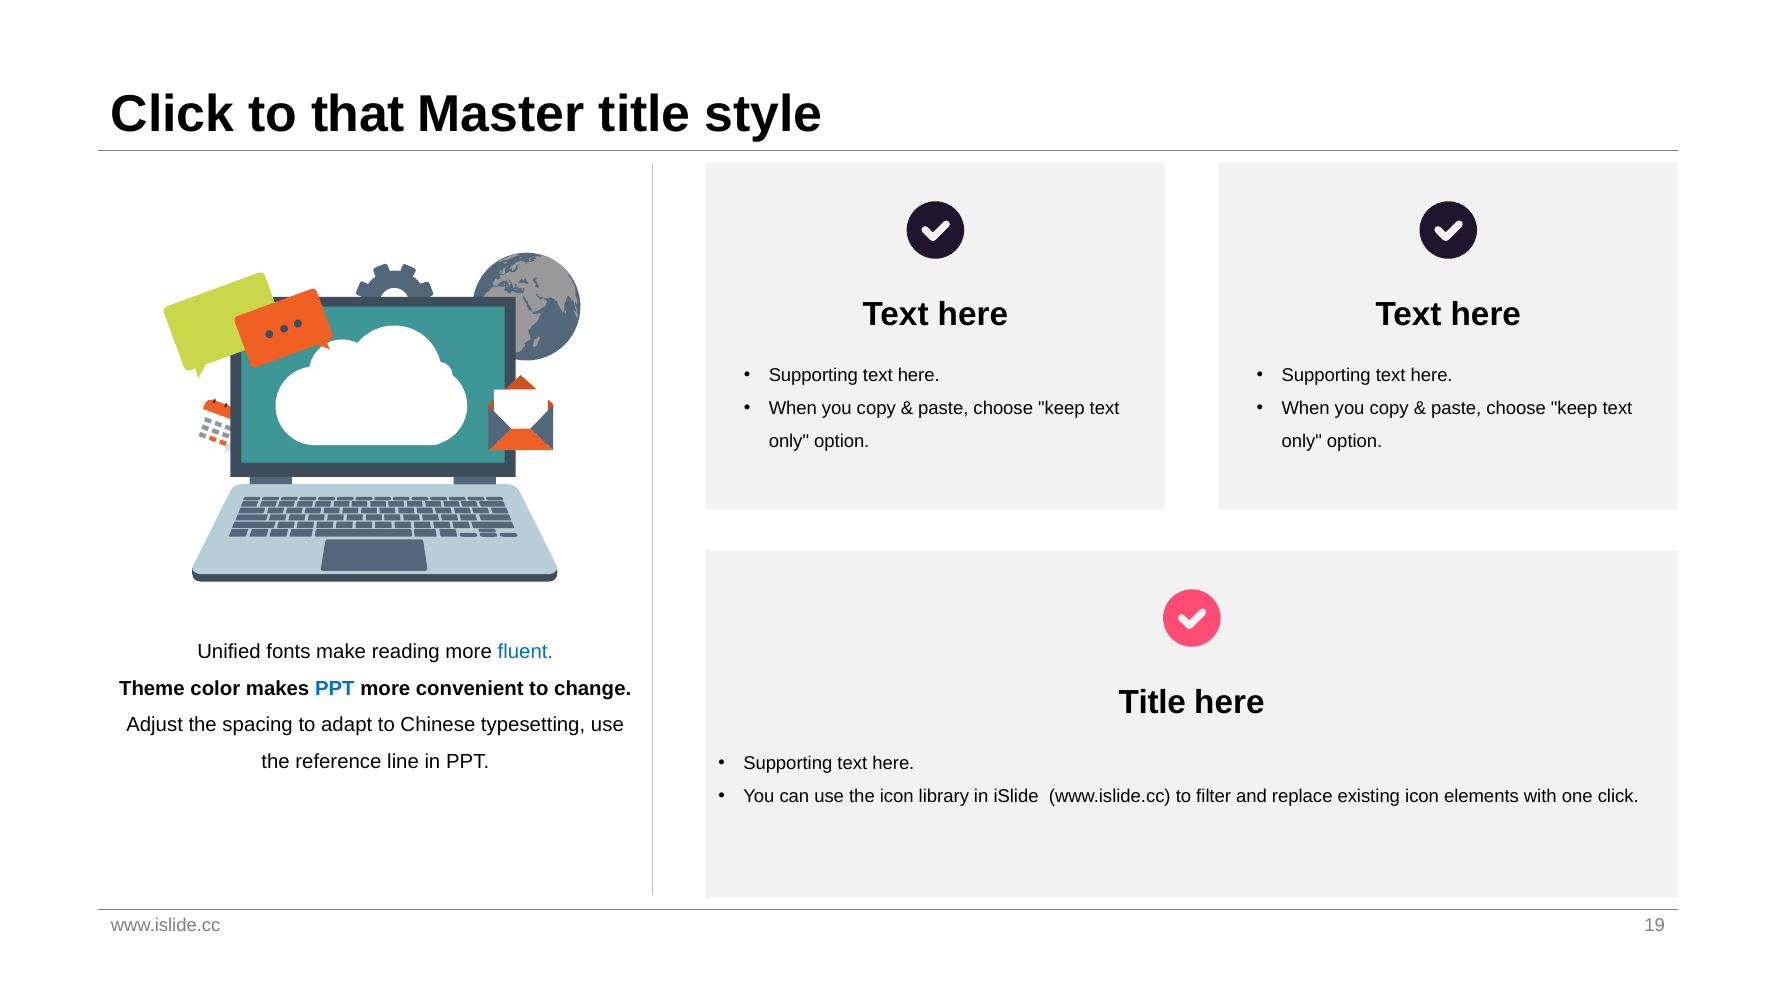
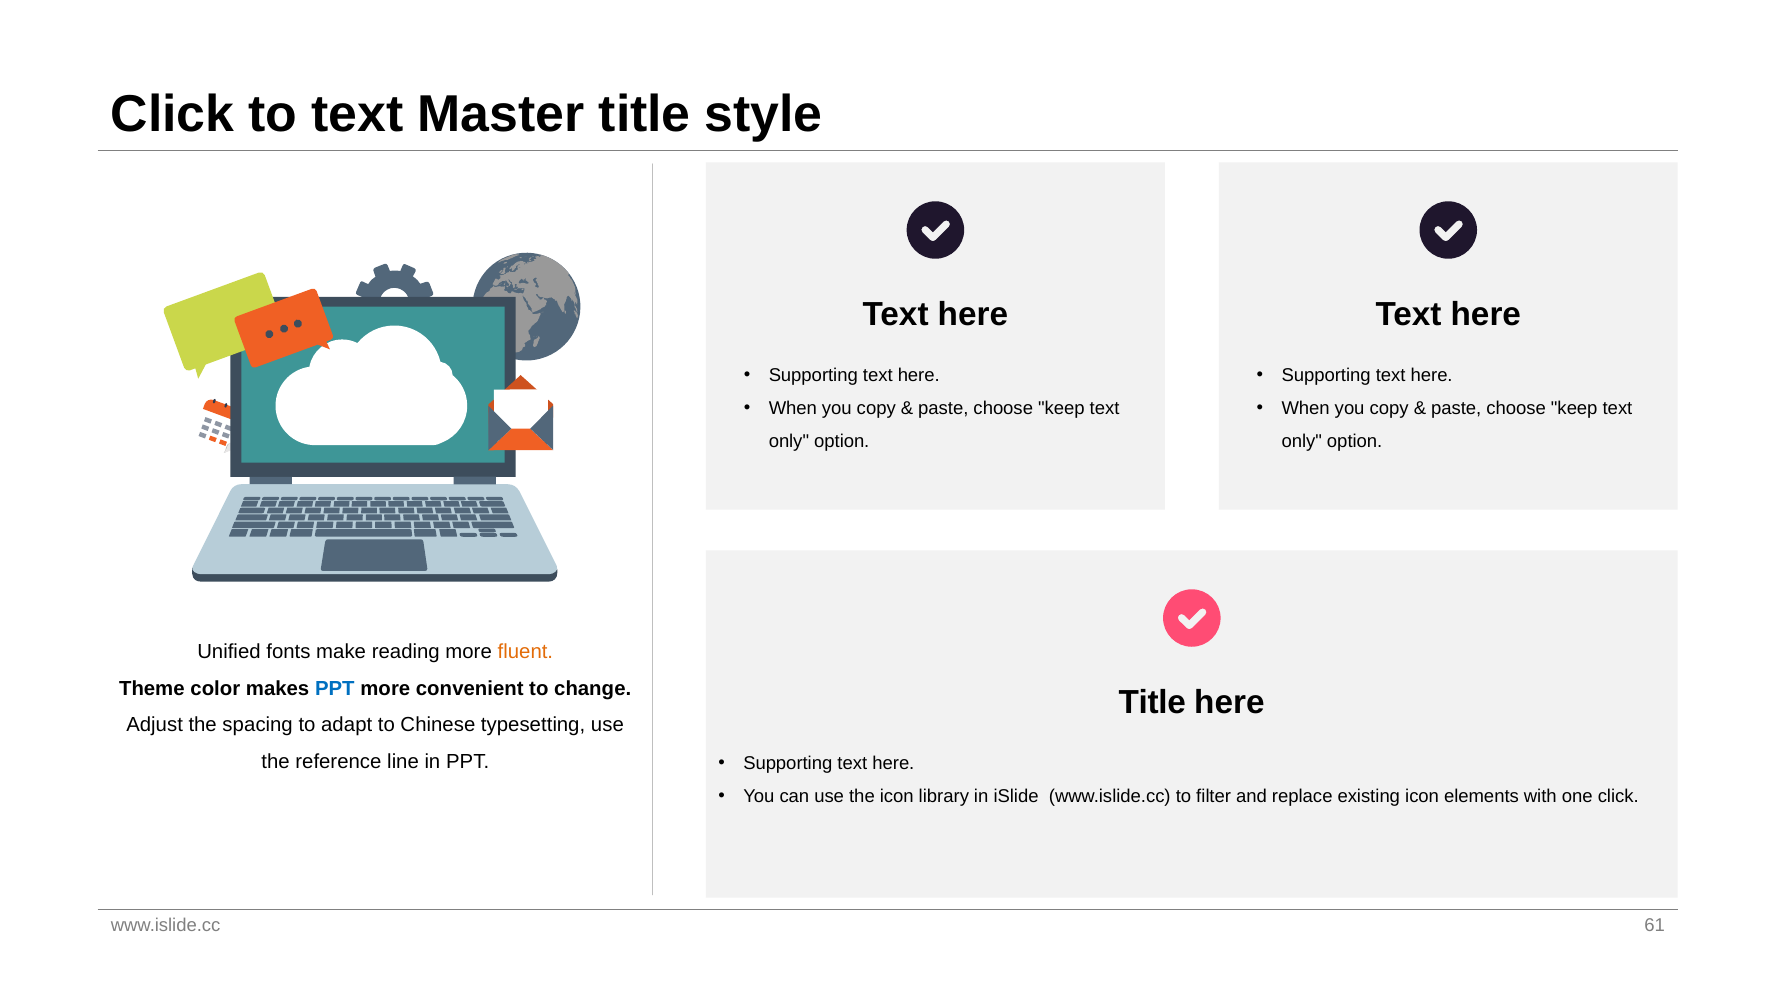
to that: that -> text (358, 115)
fluent colour: blue -> orange (525, 652)
19: 19 -> 61 (1655, 925)
